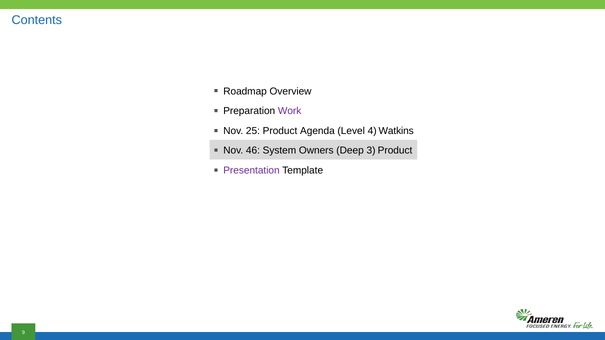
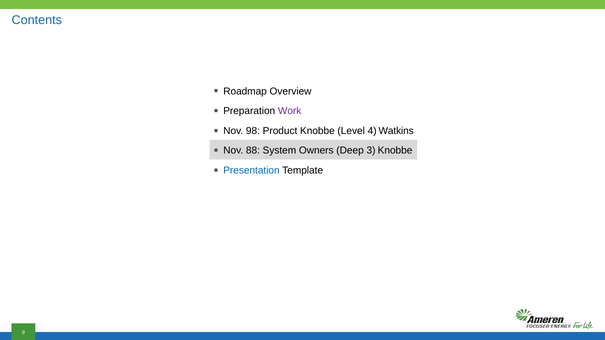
25: 25 -> 98 (253, 131)
Product Agenda: Agenda -> Knobbe (317, 131)
46: 46 -> 88 (253, 151)
3 Product: Product -> Knobbe (395, 151)
Presentation colour: purple -> blue (251, 171)
